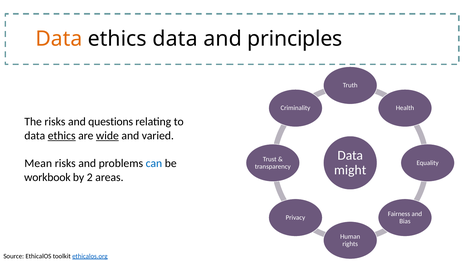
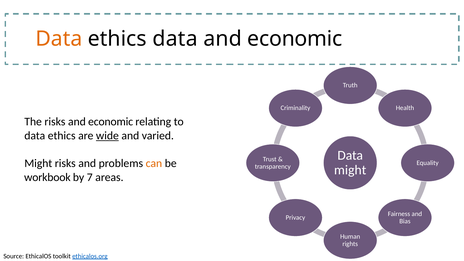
principles: principles -> economic (295, 39)
risks and questions: questions -> economic (111, 122)
ethics underline: present -> none (62, 136)
Mean: Mean -> Might (38, 163)
can colour: blue -> orange (154, 163)
2: 2 -> 7 (90, 177)
